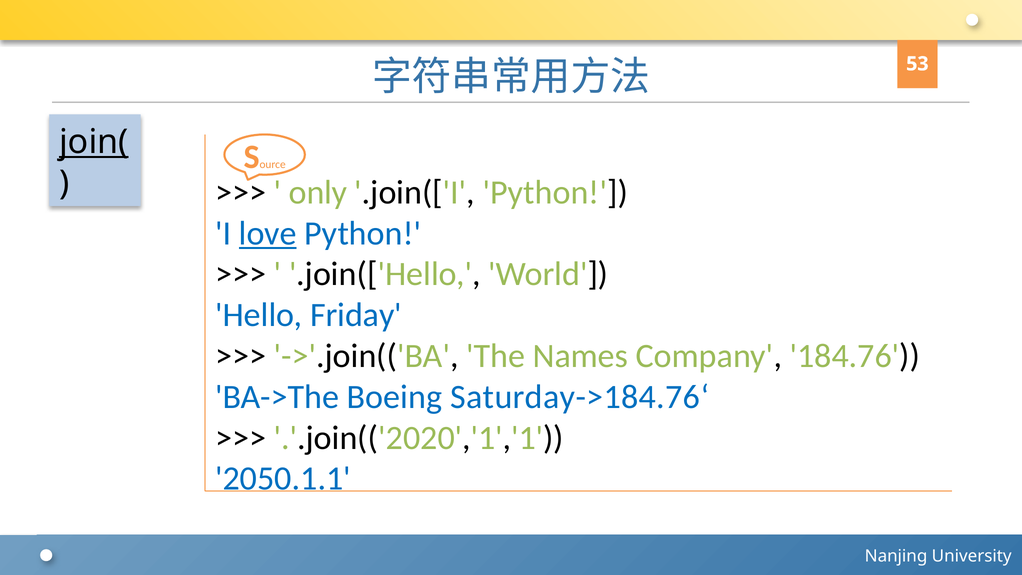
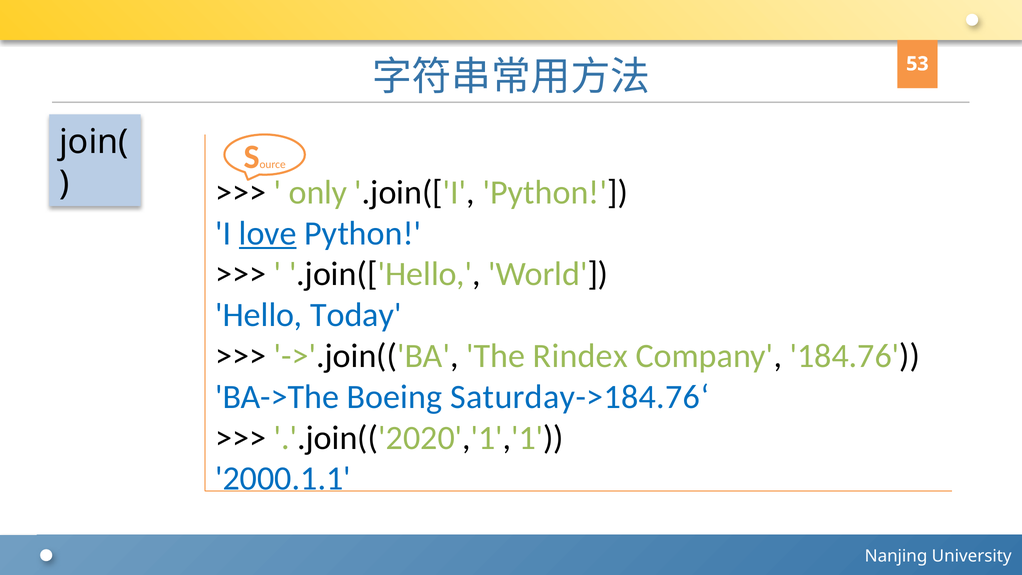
join( underline: present -> none (94, 142)
Friday: Friday -> Today (356, 315)
Names: Names -> Rindex (580, 356)
2050.1.1: 2050.1.1 -> 2000.1.1 (283, 479)
